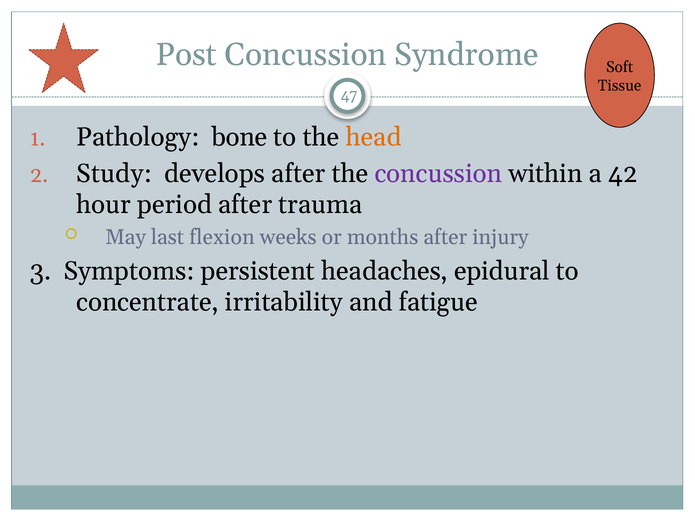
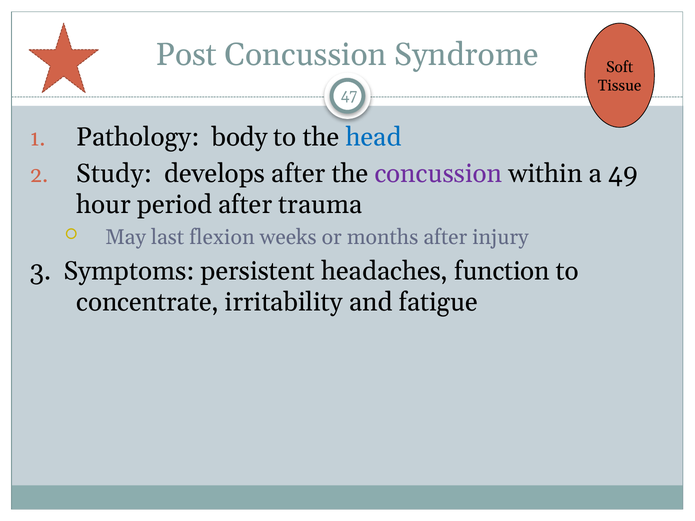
bone: bone -> body (240, 137)
head colour: orange -> blue (374, 137)
42: 42 -> 49 (623, 174)
epidural: epidural -> function (502, 271)
